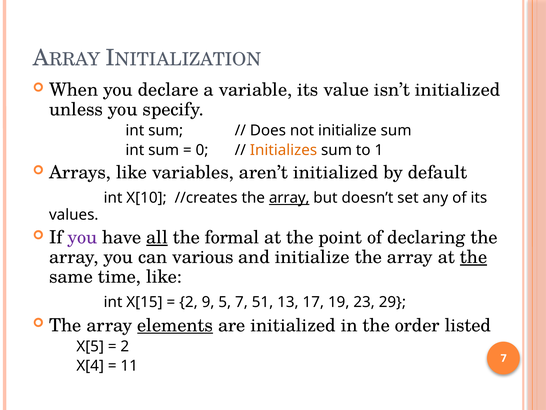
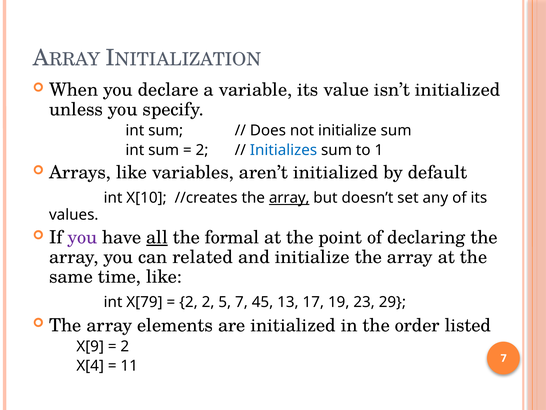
0: 0 -> 2 (202, 150)
Initializes colour: orange -> blue (284, 150)
various: various -> related (203, 257)
the underline: present -> none (474, 257)
X[15: X[15 -> X[79 (144, 302)
2 9: 9 -> 2 (208, 302)
51: 51 -> 45 (263, 302)
elements underline: present -> none (175, 325)
X[5: X[5 -> X[9 (90, 346)
